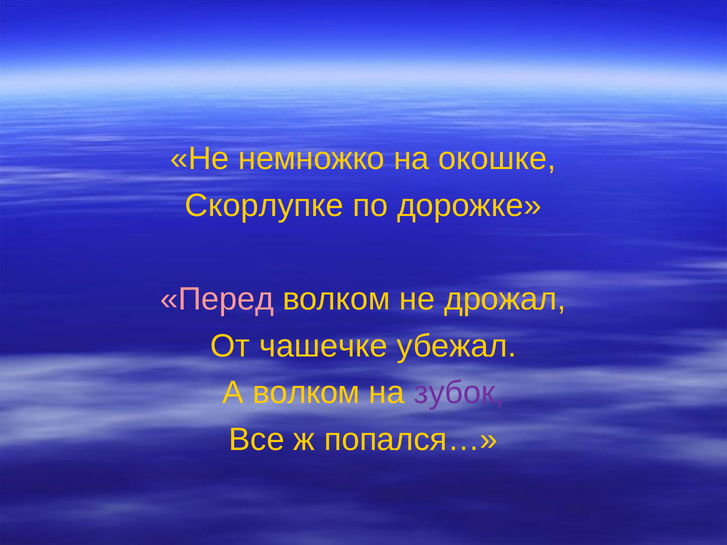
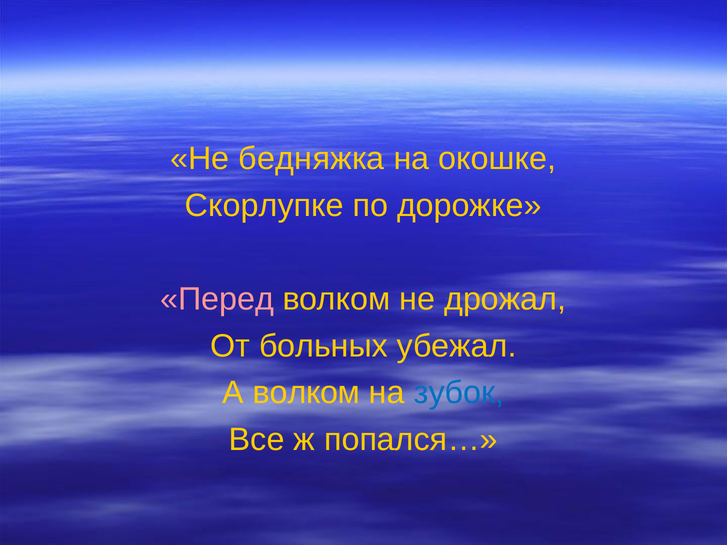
немножко: немножко -> бедняжка (311, 159)
чашечке: чашечке -> больных (323, 346)
зубок colour: purple -> blue (459, 393)
